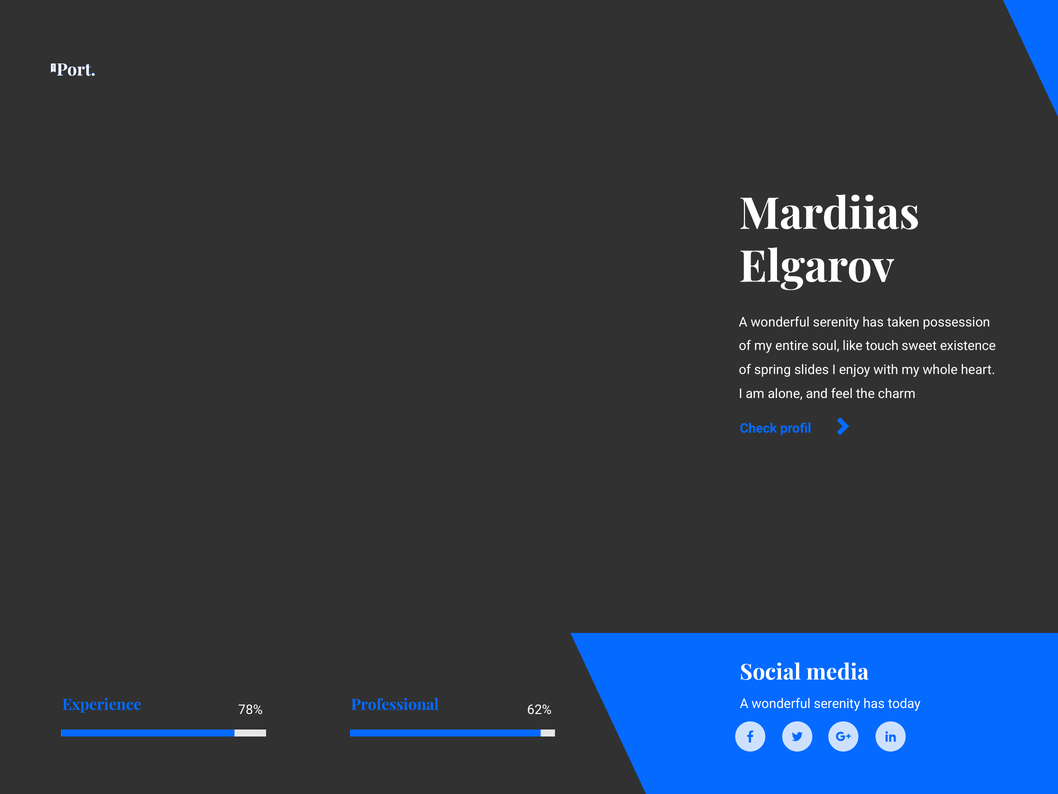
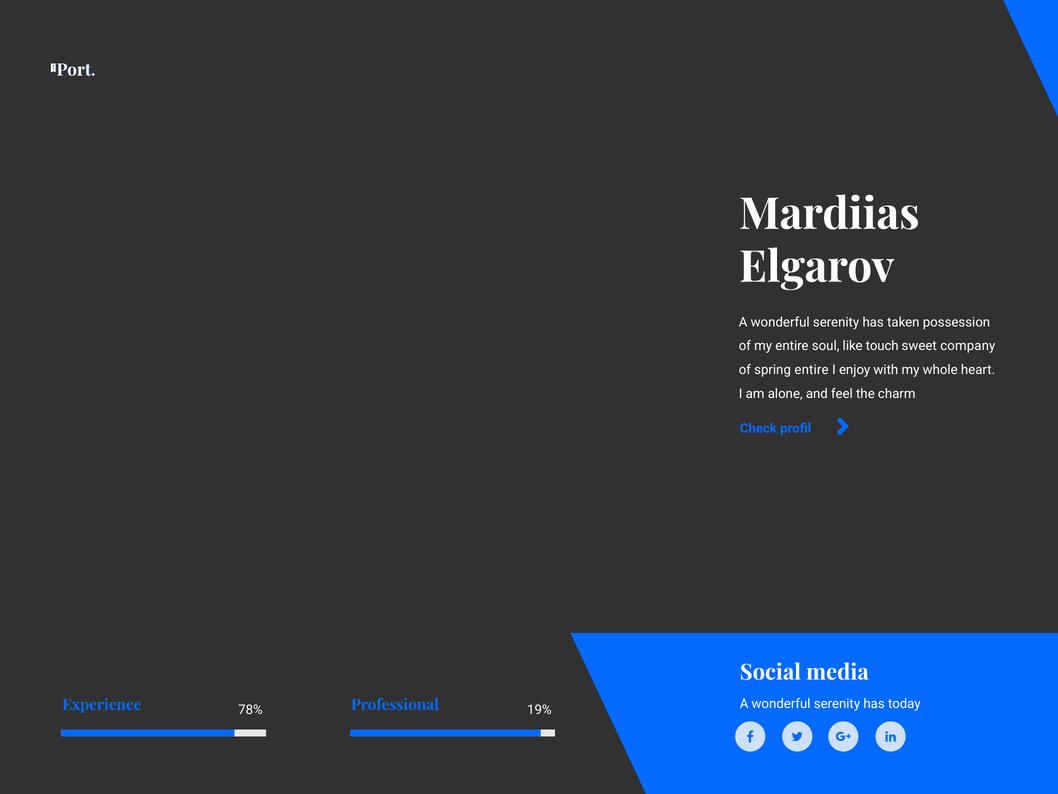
existence: existence -> company (968, 346)
spring slides: slides -> entire (812, 370)
62%: 62% -> 19% (539, 709)
